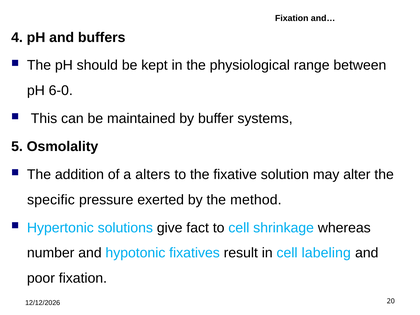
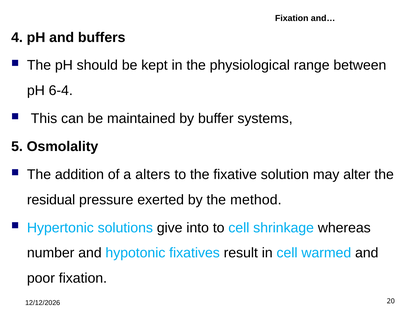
6-0: 6-0 -> 6-4 (61, 91)
specific: specific -> residual (51, 200)
fact: fact -> into (198, 228)
labeling: labeling -> warmed (326, 253)
